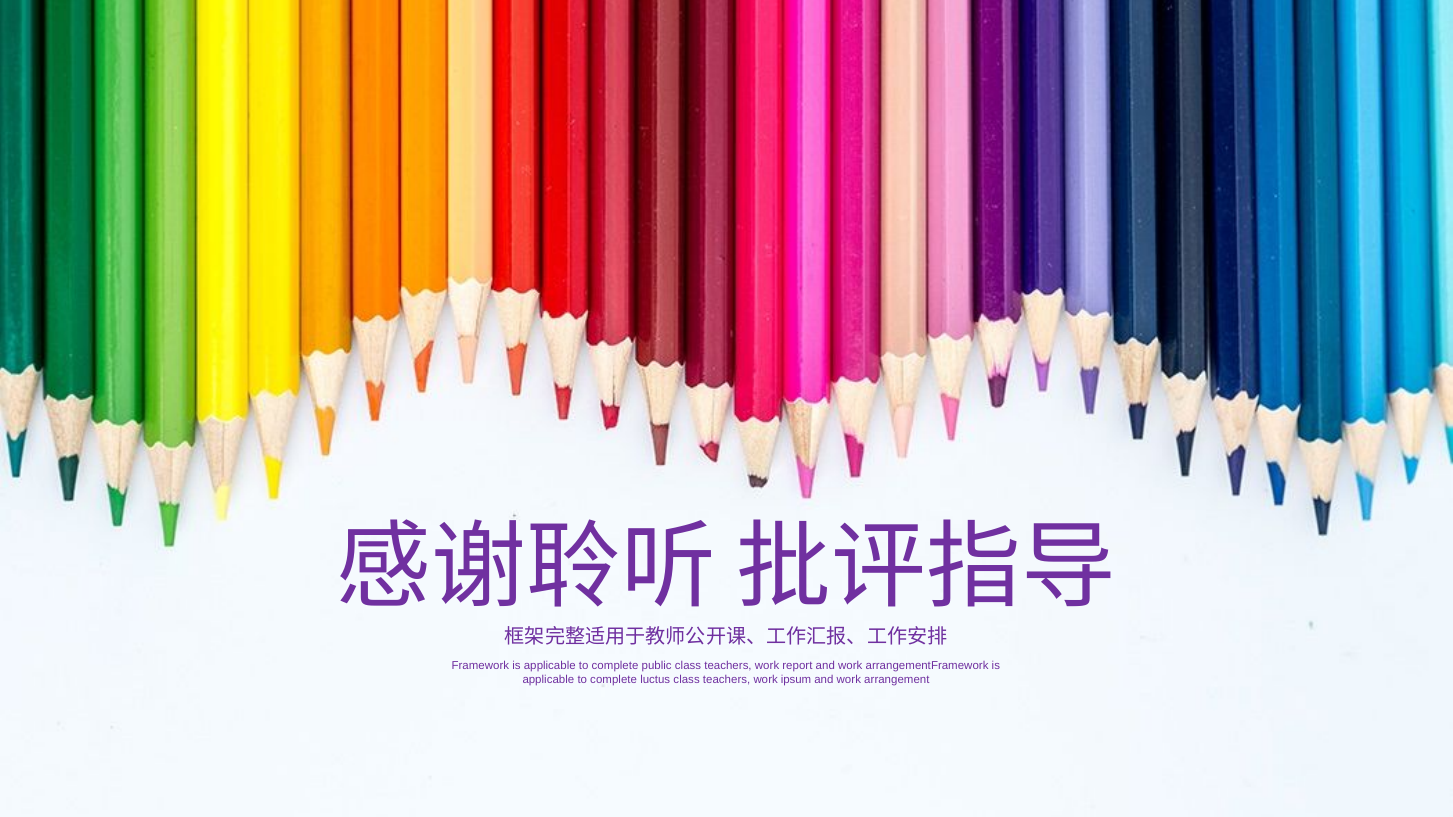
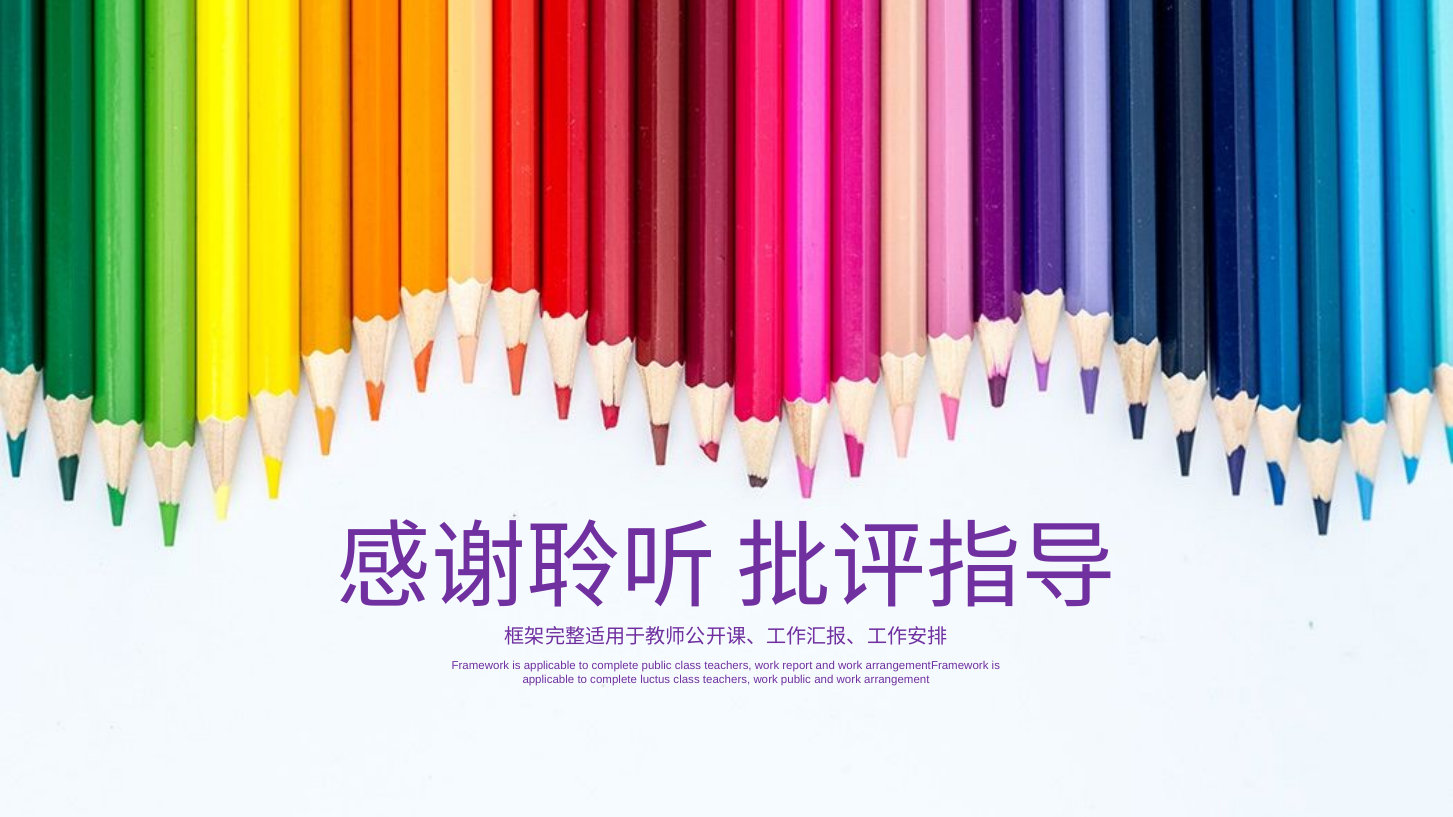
work ipsum: ipsum -> public (796, 680)
